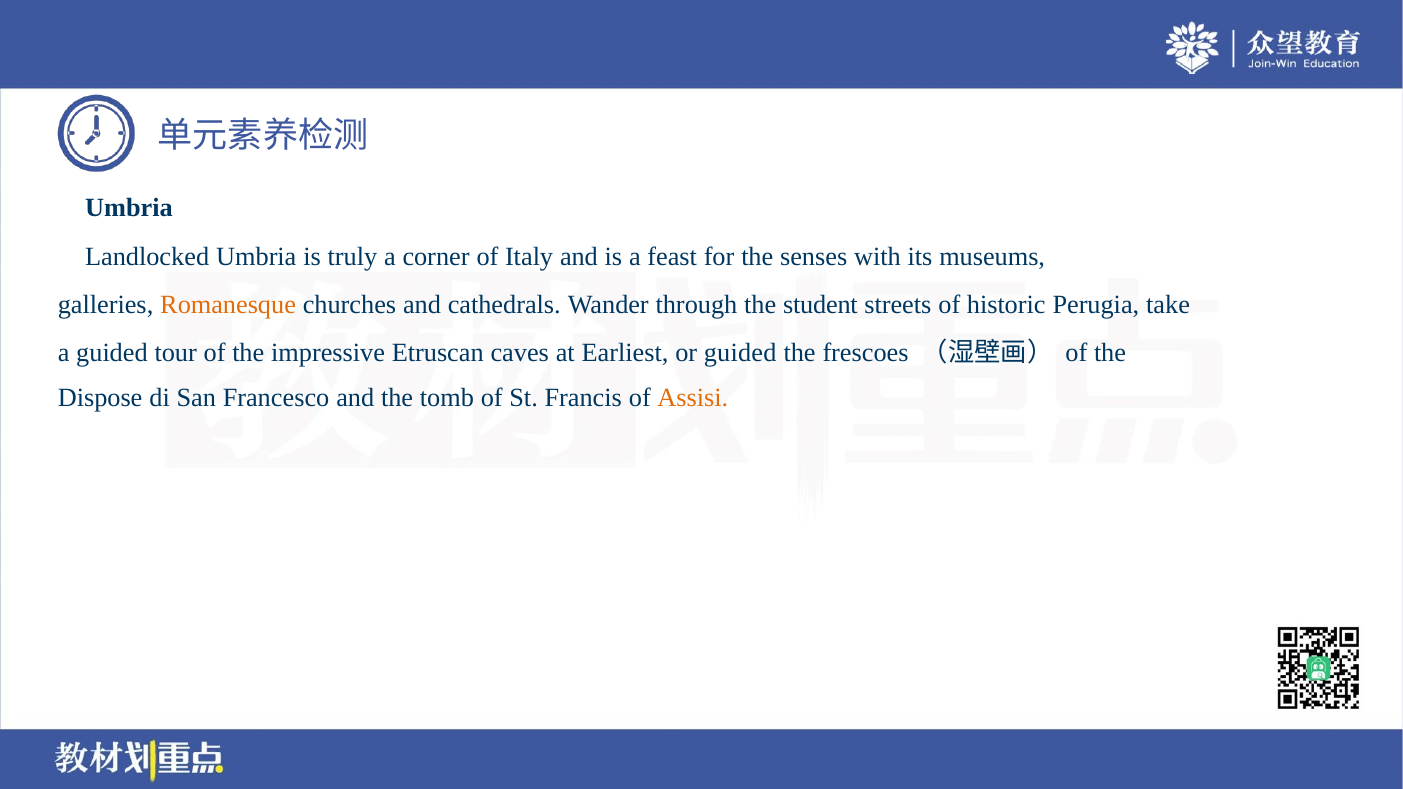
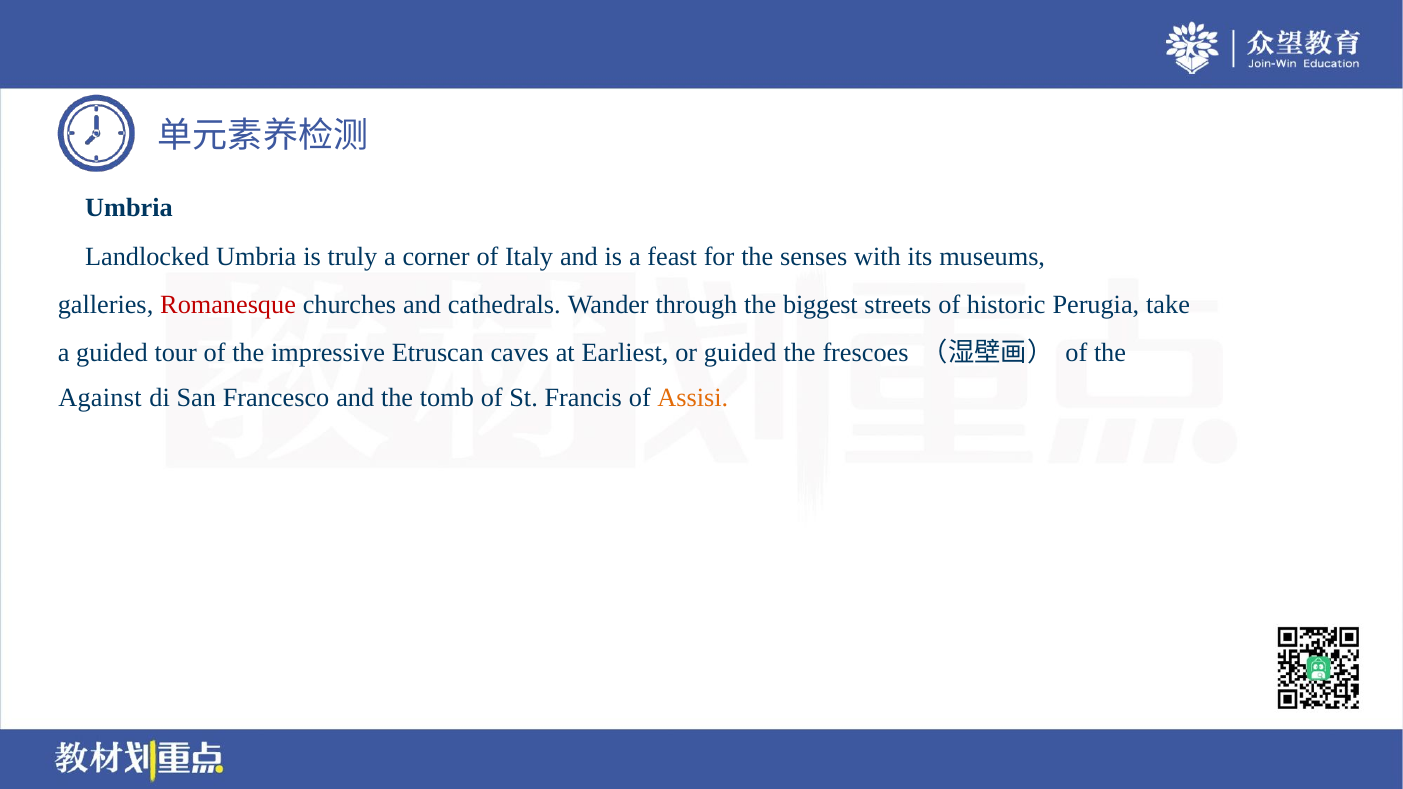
Romanesque colour: orange -> red (228, 305)
student: student -> biggest (820, 305)
Dispose: Dispose -> Against (100, 398)
